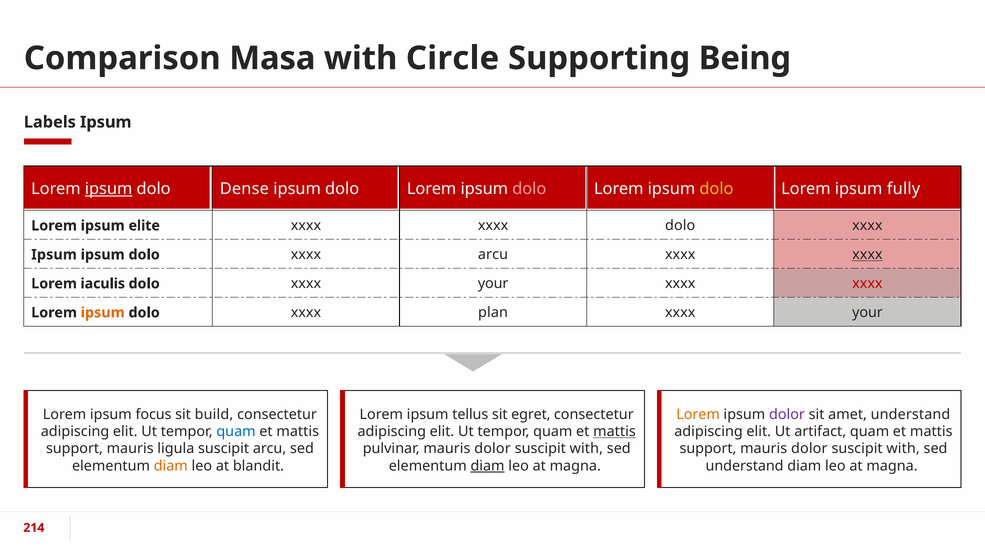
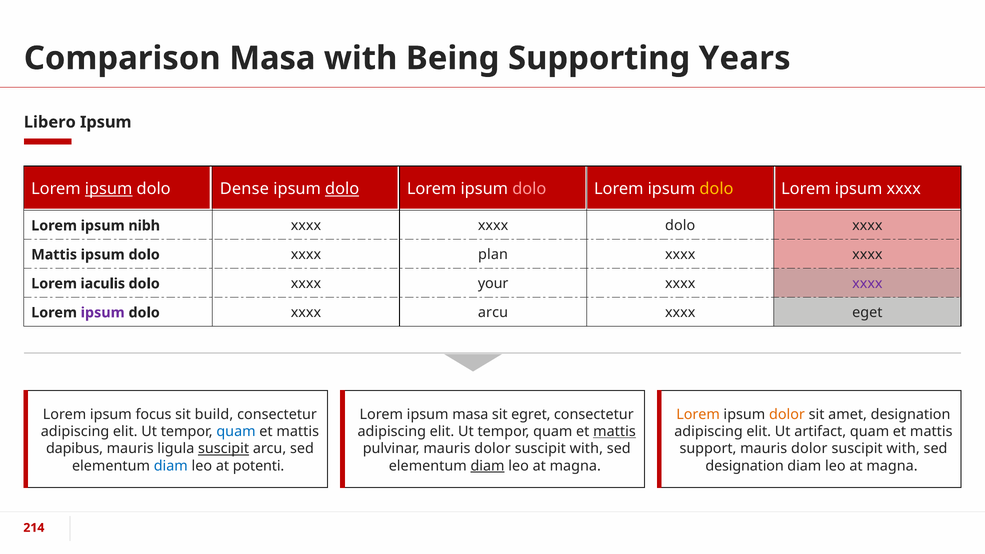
Circle: Circle -> Being (453, 58)
Being: Being -> Years (745, 58)
Labels: Labels -> Libero (50, 122)
dolo underline: none -> present (342, 189)
ipsum fully: fully -> xxxx (904, 189)
elite: elite -> nibh (144, 226)
Ipsum: Ipsum -> Mattis (54, 255)
xxxx arcu: arcu -> plan (493, 255)
xxxx underline: present -> none (867, 255)
xxxx colour: red -> purple (867, 284)
ipsum colour: orange -> purple (103, 313)
xxxx plan: plan -> arcu (493, 313)
your: your -> eget (867, 313)
ipsum tellus: tellus -> masa (470, 414)
dolor colour: purple -> orange (787, 414)
amet understand: understand -> designation (911, 414)
support: support -> dapibus (75, 449)
suscipit underline: none -> present (224, 449)
diam colour: orange -> blue (171, 466)
blandit: blandit -> potenti (259, 466)
understand: understand -> designation (745, 466)
